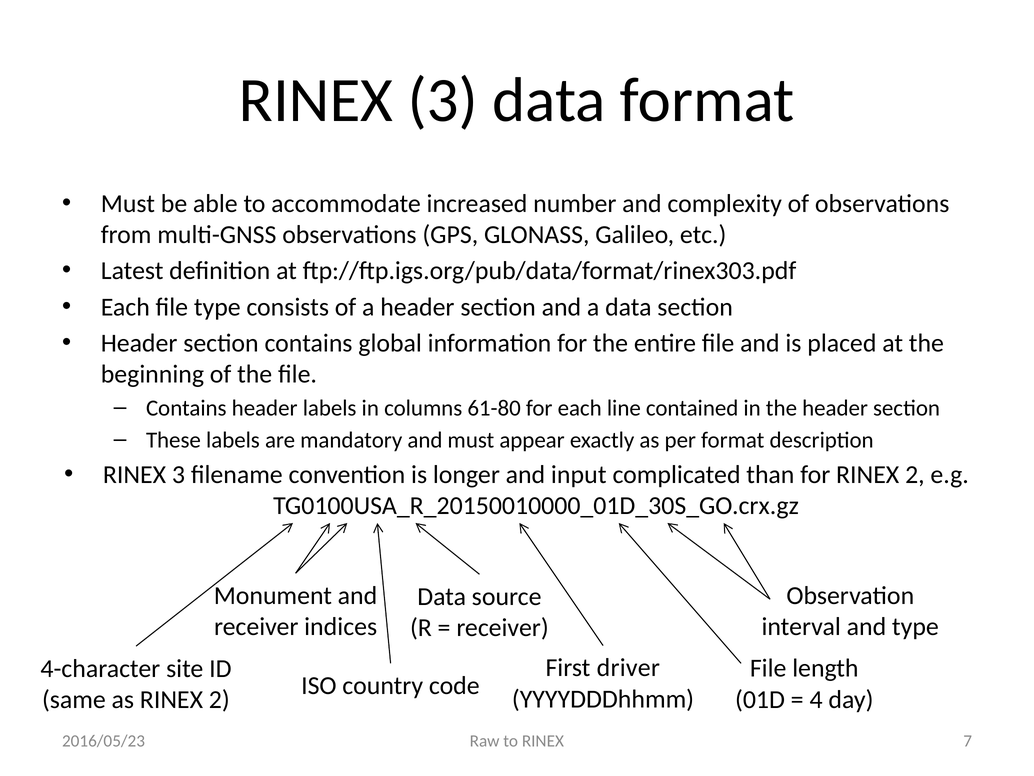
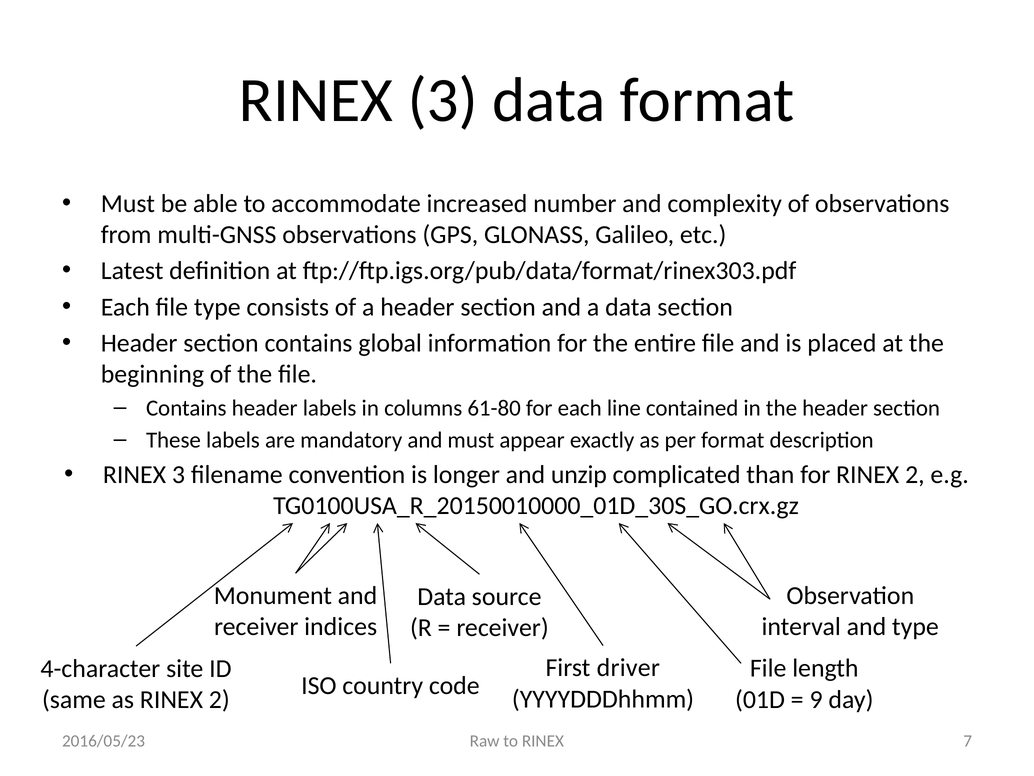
input: input -> unzip (579, 474)
4: 4 -> 9 (816, 699)
